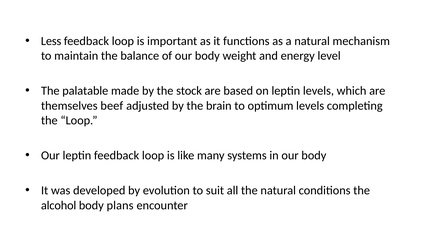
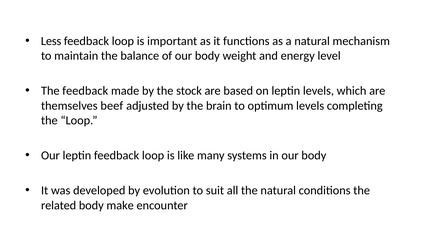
The palatable: palatable -> feedback (85, 91)
alcohol: alcohol -> related (59, 205)
plans: plans -> make (120, 205)
